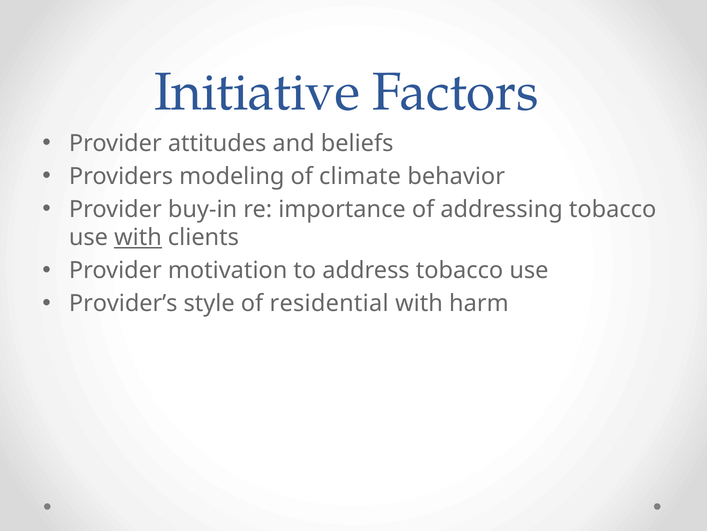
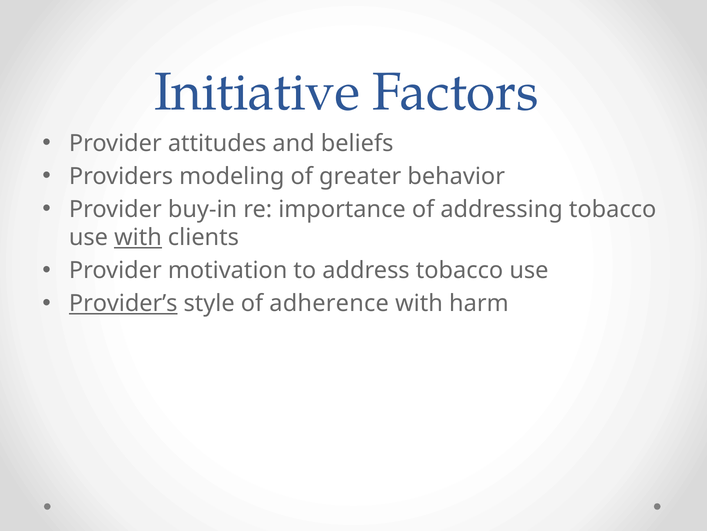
climate: climate -> greater (360, 176)
Provider’s underline: none -> present (123, 303)
residential: residential -> adherence (329, 303)
